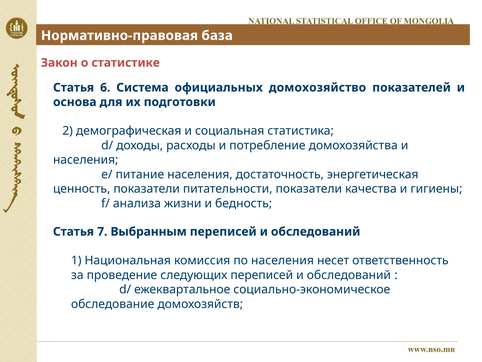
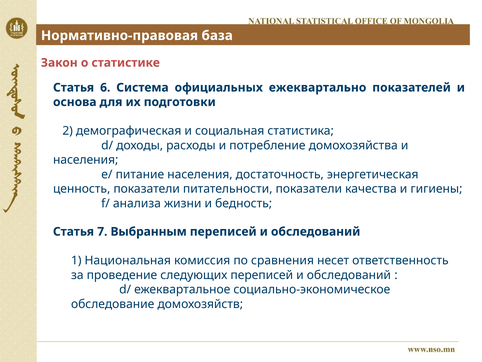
домохозяйство: домохозяйство -> ежеквартально (318, 87)
по населения: населения -> сравнения (282, 260)
